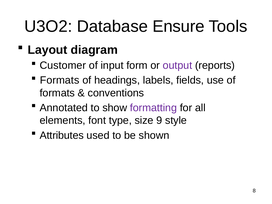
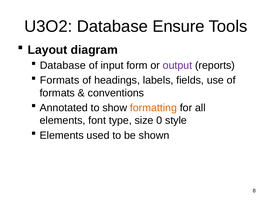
Customer: Customer -> Database (63, 65)
formatting colour: purple -> orange (153, 108)
9: 9 -> 0 (159, 120)
Attributes: Attributes -> Elements (62, 135)
